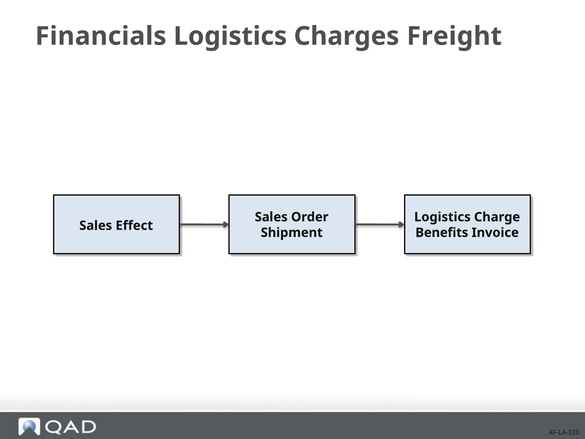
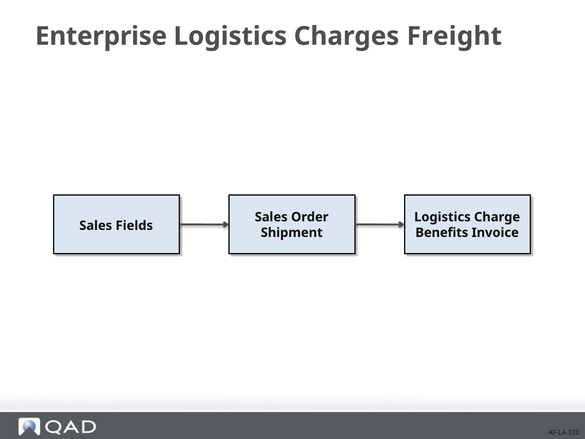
Financials: Financials -> Enterprise (101, 36)
Effect: Effect -> Fields (134, 225)
